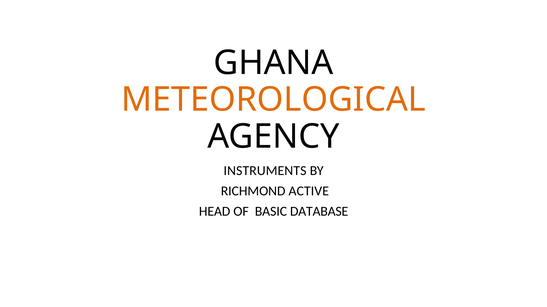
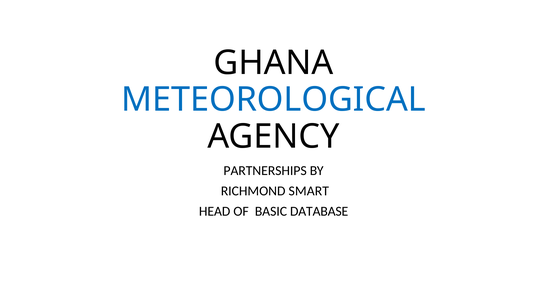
METEOROLOGICAL colour: orange -> blue (273, 100)
INSTRUMENTS: INSTRUMENTS -> PARTNERSHIPS (265, 171)
ACTIVE: ACTIVE -> SMART (309, 191)
